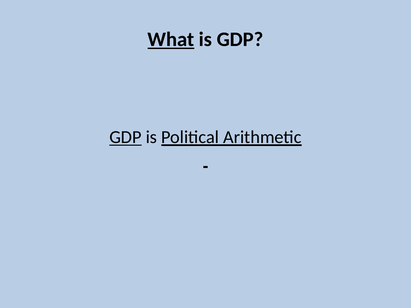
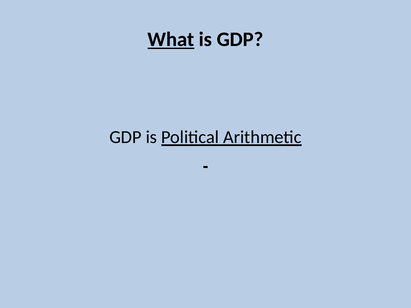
GDP underline: present -> none (125, 137)
